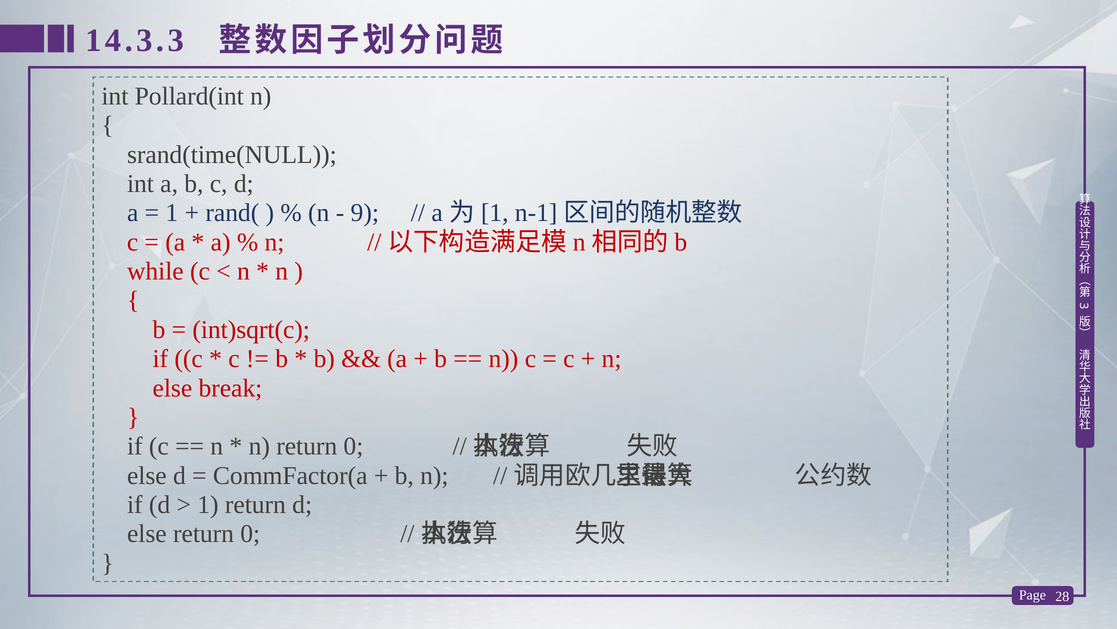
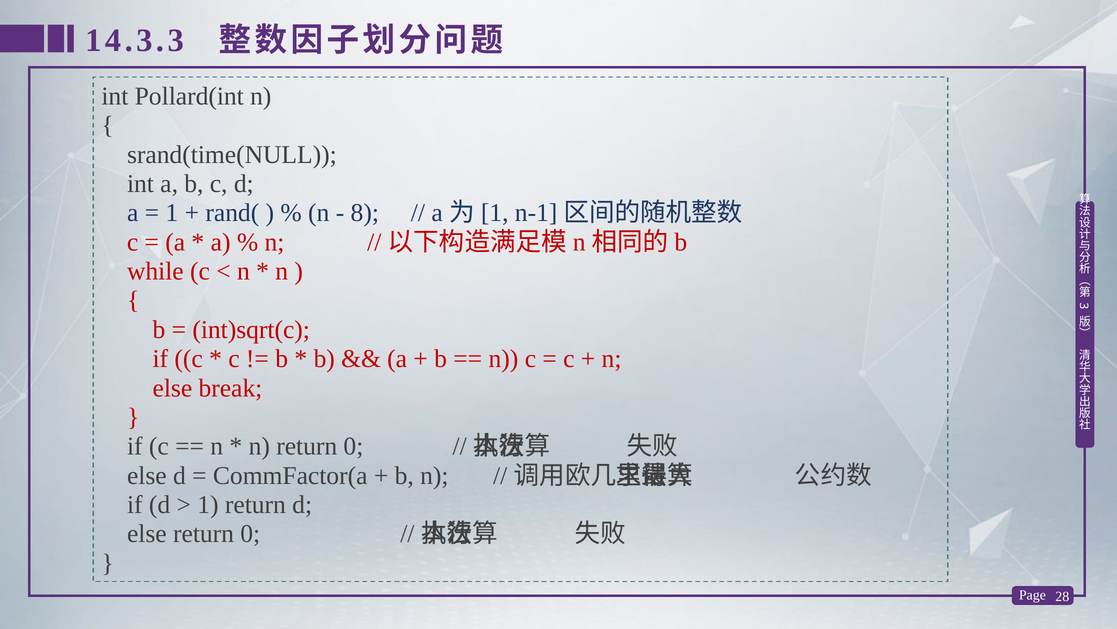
9: 9 -> 8 (365, 213)
